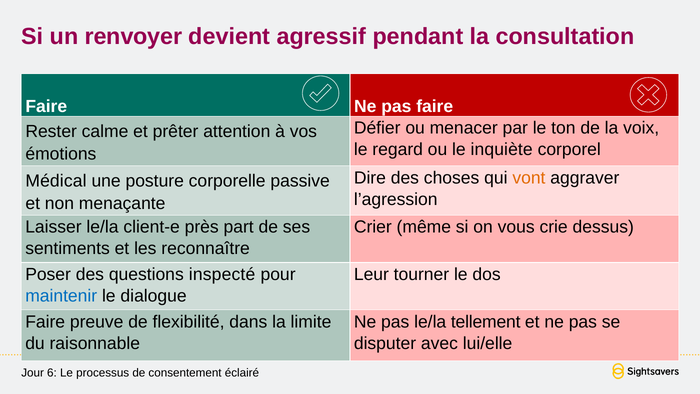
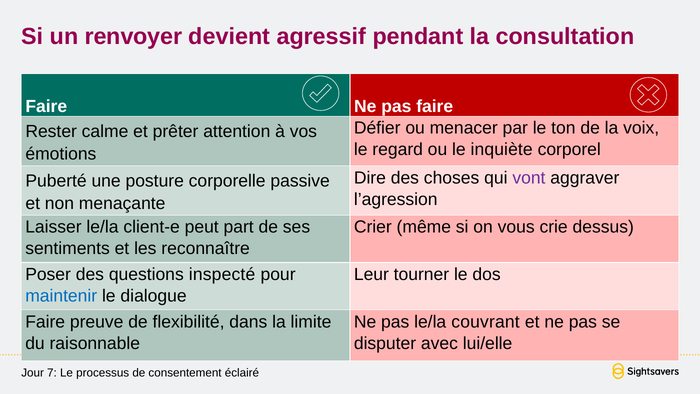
vont colour: orange -> purple (529, 178)
Médical: Médical -> Puberté (56, 181)
près: près -> peut (202, 227)
tellement: tellement -> couvrant (486, 322)
6: 6 -> 7 (52, 373)
